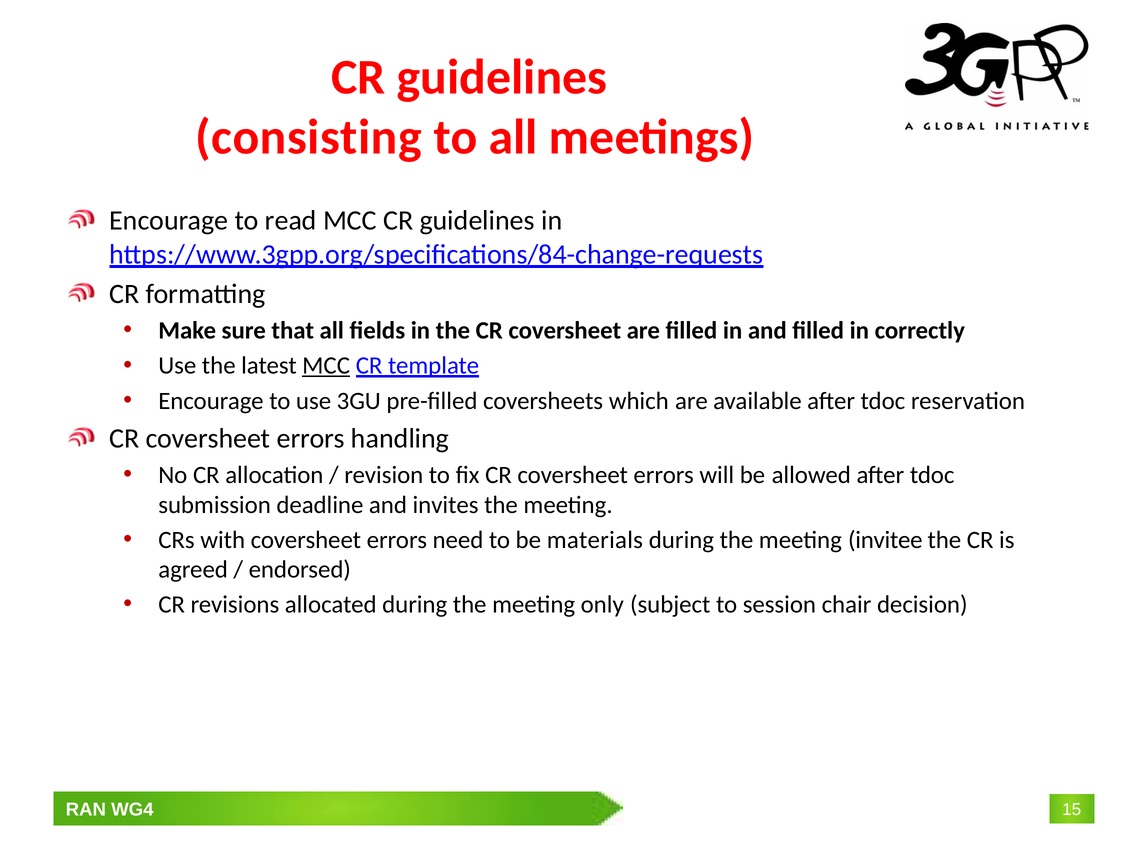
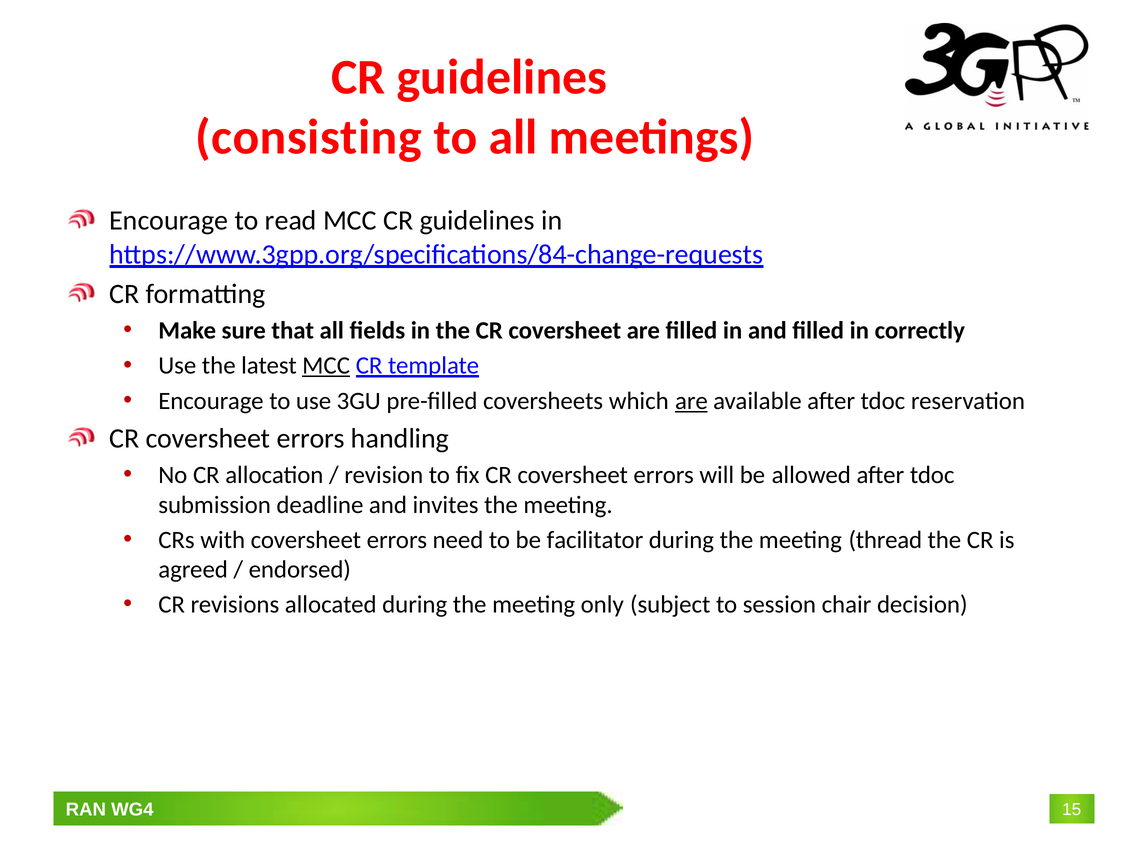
are underline: none -> present (691, 401)
materials: materials -> facilitator (595, 540)
invitee: invitee -> thread (885, 540)
